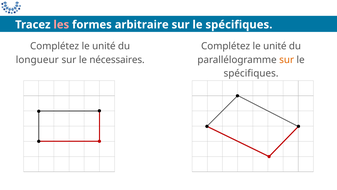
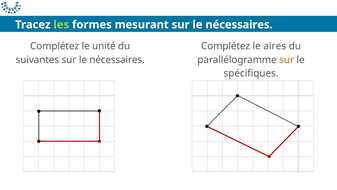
les colour: pink -> light green (61, 25)
arbitraire: arbitraire -> mesurant (142, 25)
spécifiques: spécifiques -> nécessaires (239, 25)
unité: unité -> aires (275, 46)
longueur: longueur -> suivantes (37, 60)
